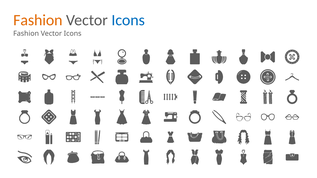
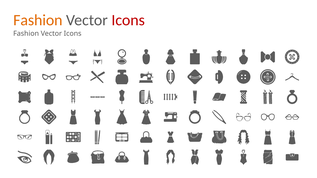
Icons colour: blue -> red (128, 20)
